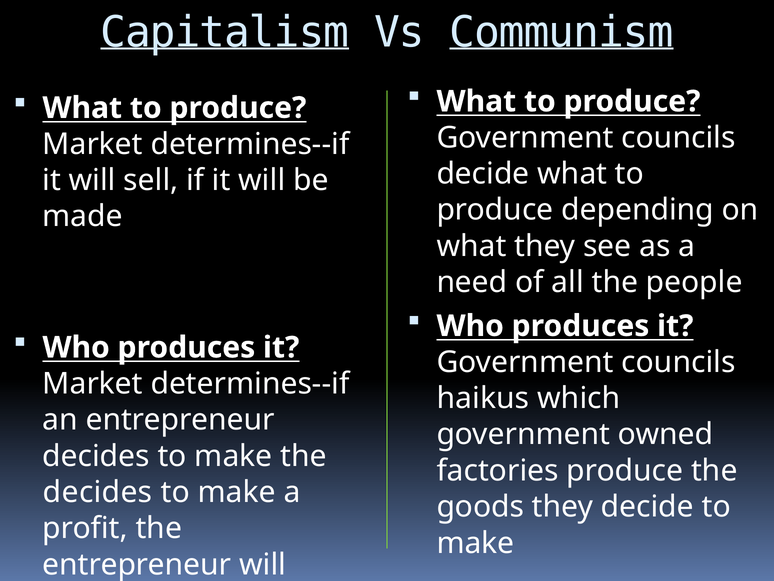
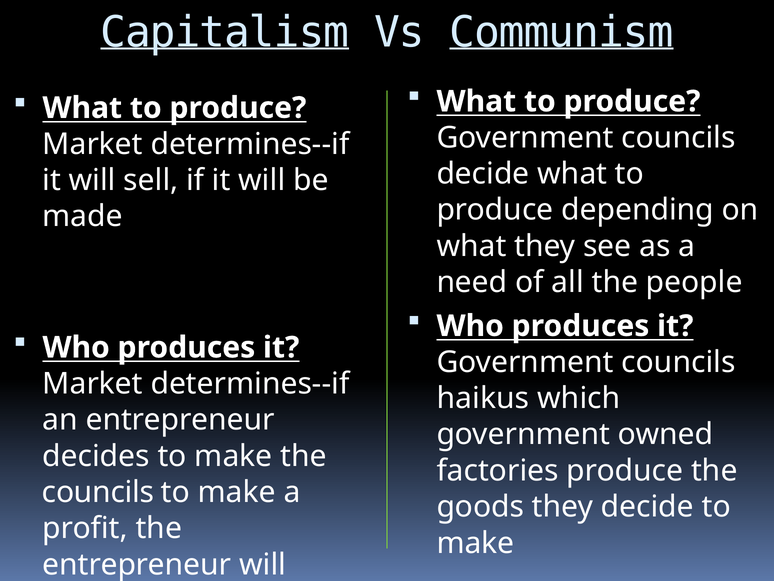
decides: decides -> councils (98, 492)
